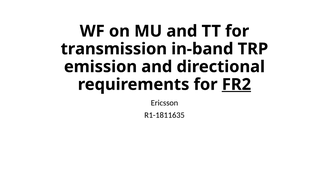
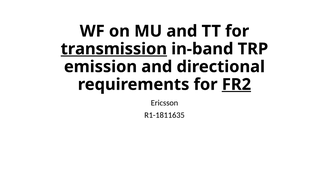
transmission underline: none -> present (114, 49)
